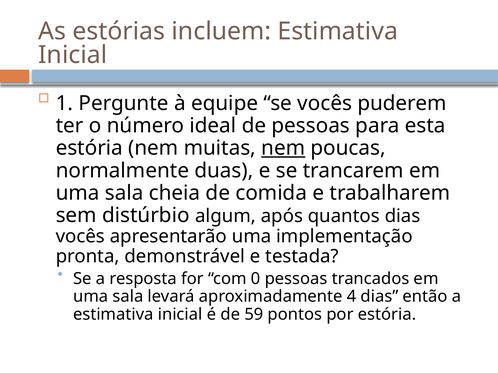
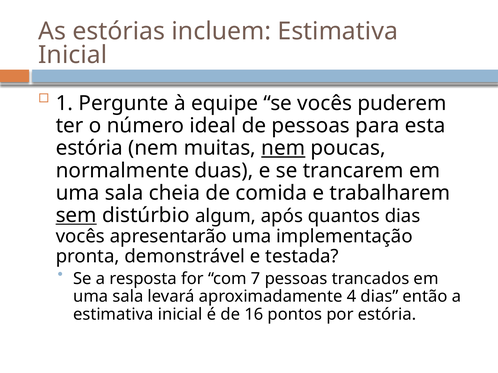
sem underline: none -> present (76, 216)
0: 0 -> 7 (256, 279)
59: 59 -> 16 (254, 315)
